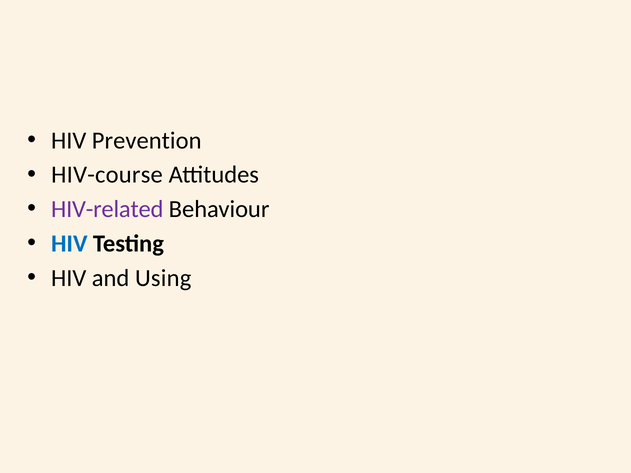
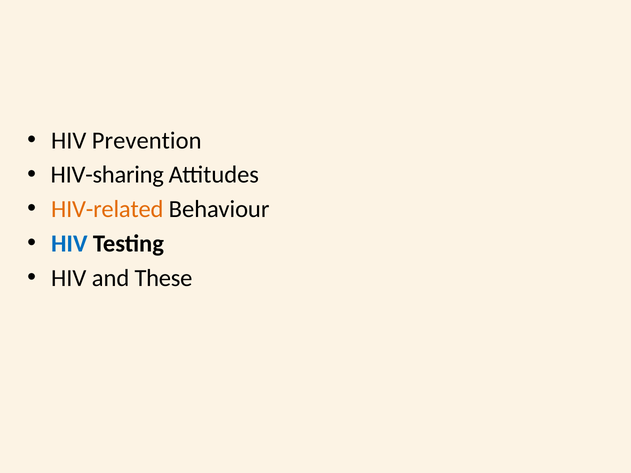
HIV-course: HIV-course -> HIV-sharing (107, 175)
HIV-related colour: purple -> orange (107, 209)
Using: Using -> These (163, 278)
